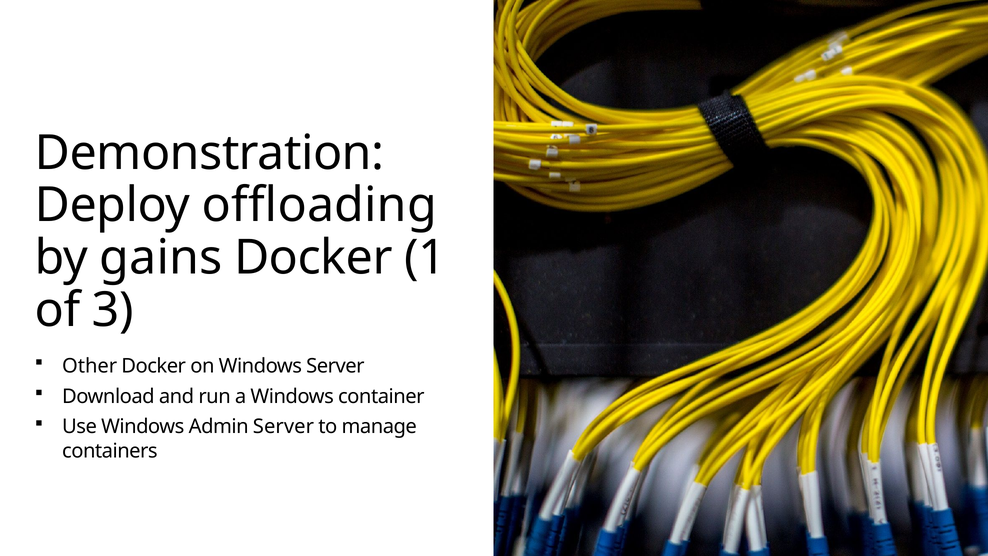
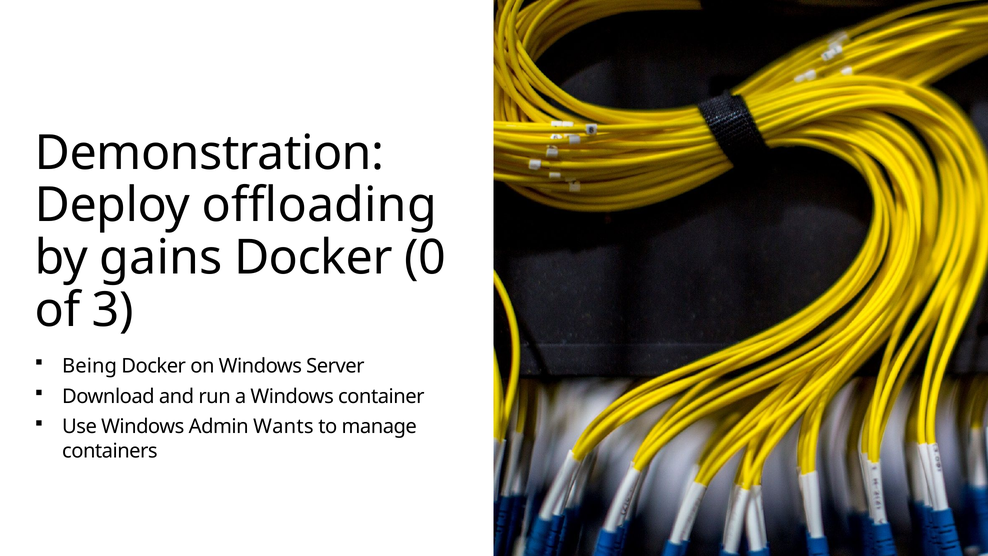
1: 1 -> 0 (425, 258)
Other: Other -> Being (90, 366)
Admin Server: Server -> Wants (283, 426)
